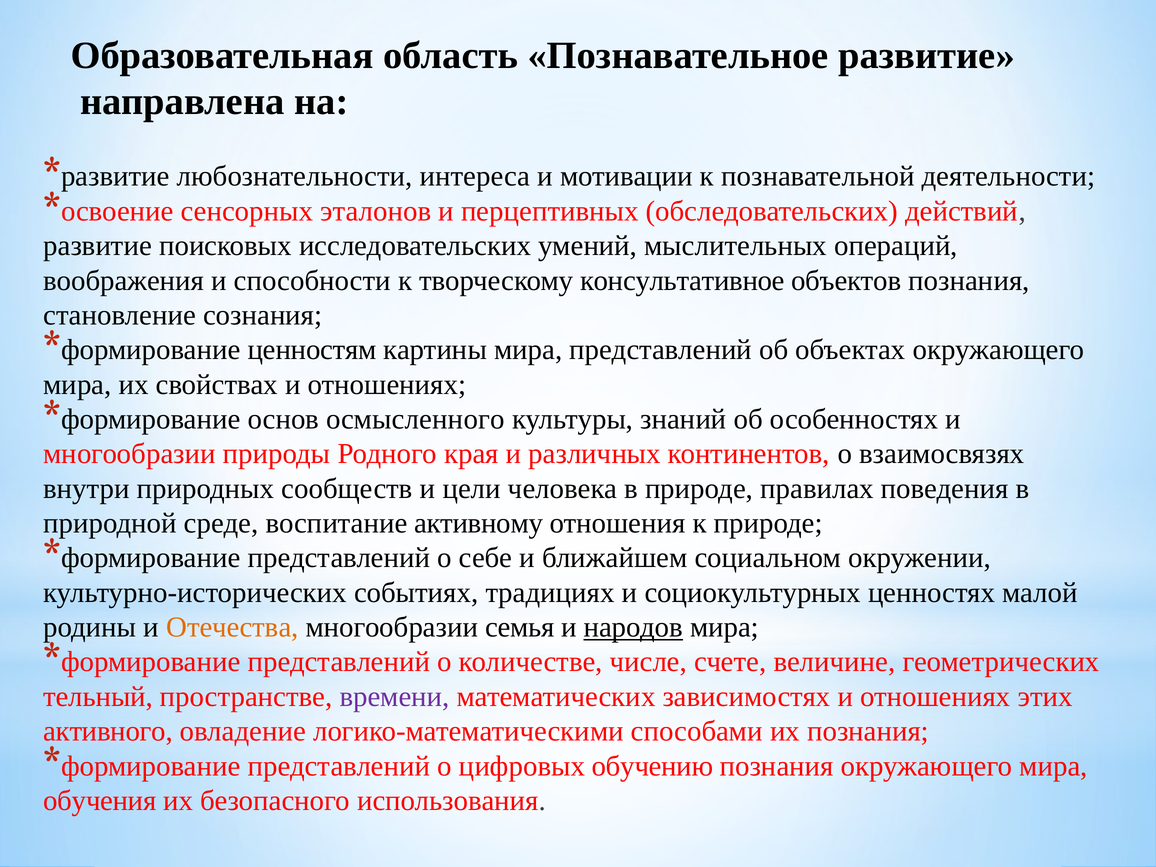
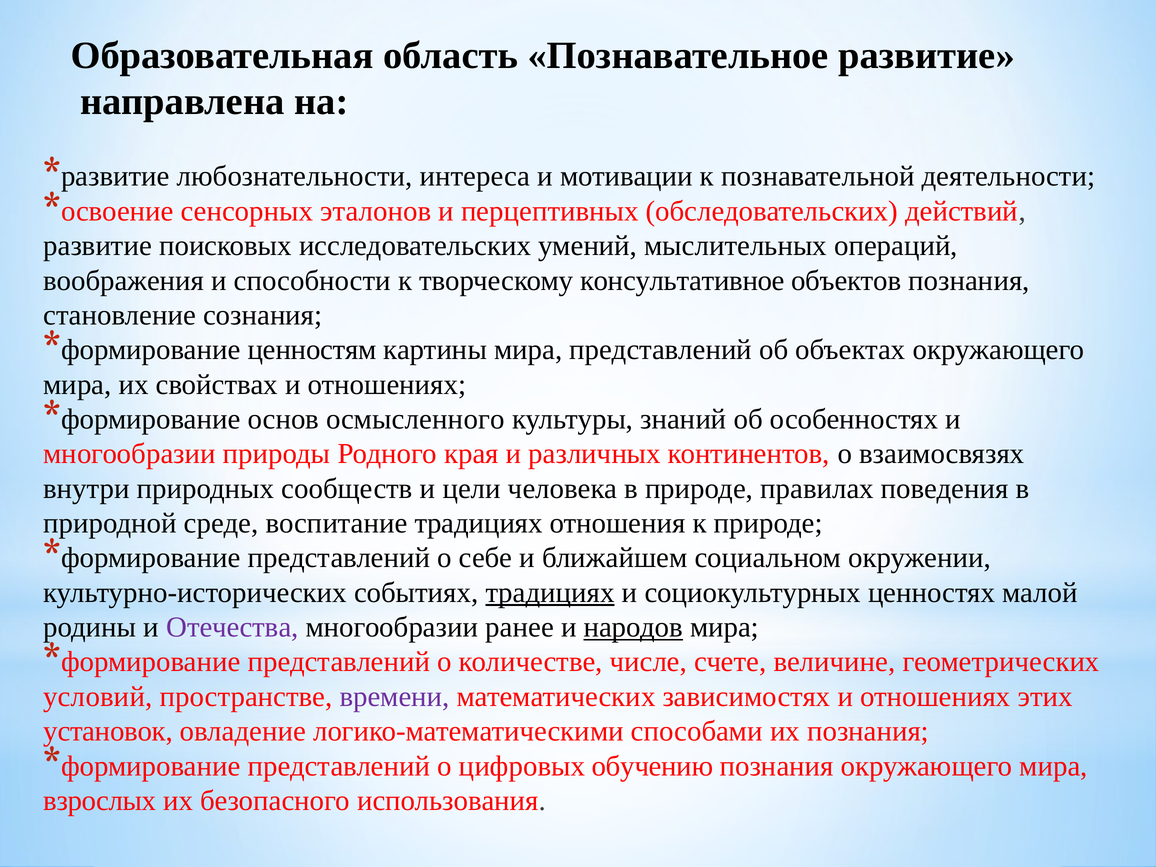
воспитание активному: активному -> традициях (479, 523)
традициях underline: none -> present (550, 593)
Отечества colour: orange -> purple (232, 627)
семья: семья -> ранее (520, 627)
тельный: тельный -> условий (98, 697)
активного: активного -> установок (108, 731)
обучения: обучения -> взрослых (100, 801)
